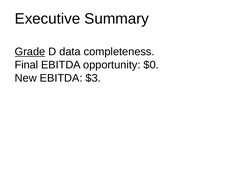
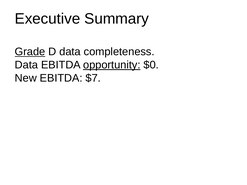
Final: Final -> Data (26, 65)
opportunity underline: none -> present (112, 65)
$3: $3 -> $7 (93, 78)
